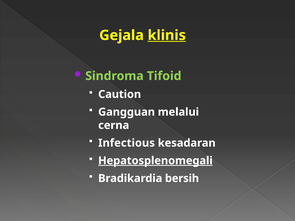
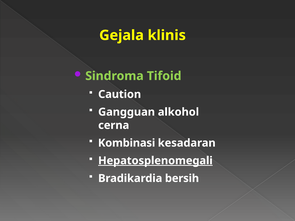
klinis underline: present -> none (167, 35)
melalui: melalui -> alkohol (178, 112)
Infectious: Infectious -> Kombinasi (127, 143)
